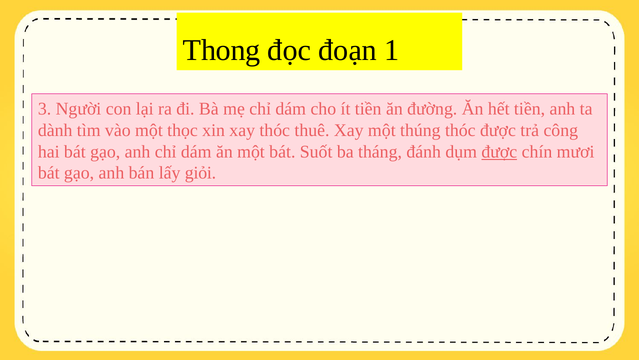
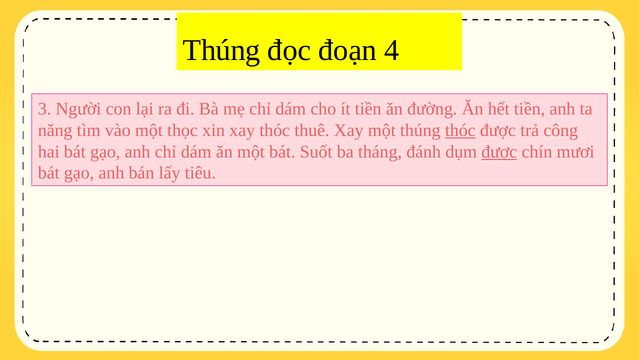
Thong: Thong -> Thúng (222, 50)
1: 1 -> 4 (392, 50)
dành: dành -> năng (55, 130)
thóc underline: none -> present (460, 130)
giỏi: giỏi -> tiêu (200, 173)
